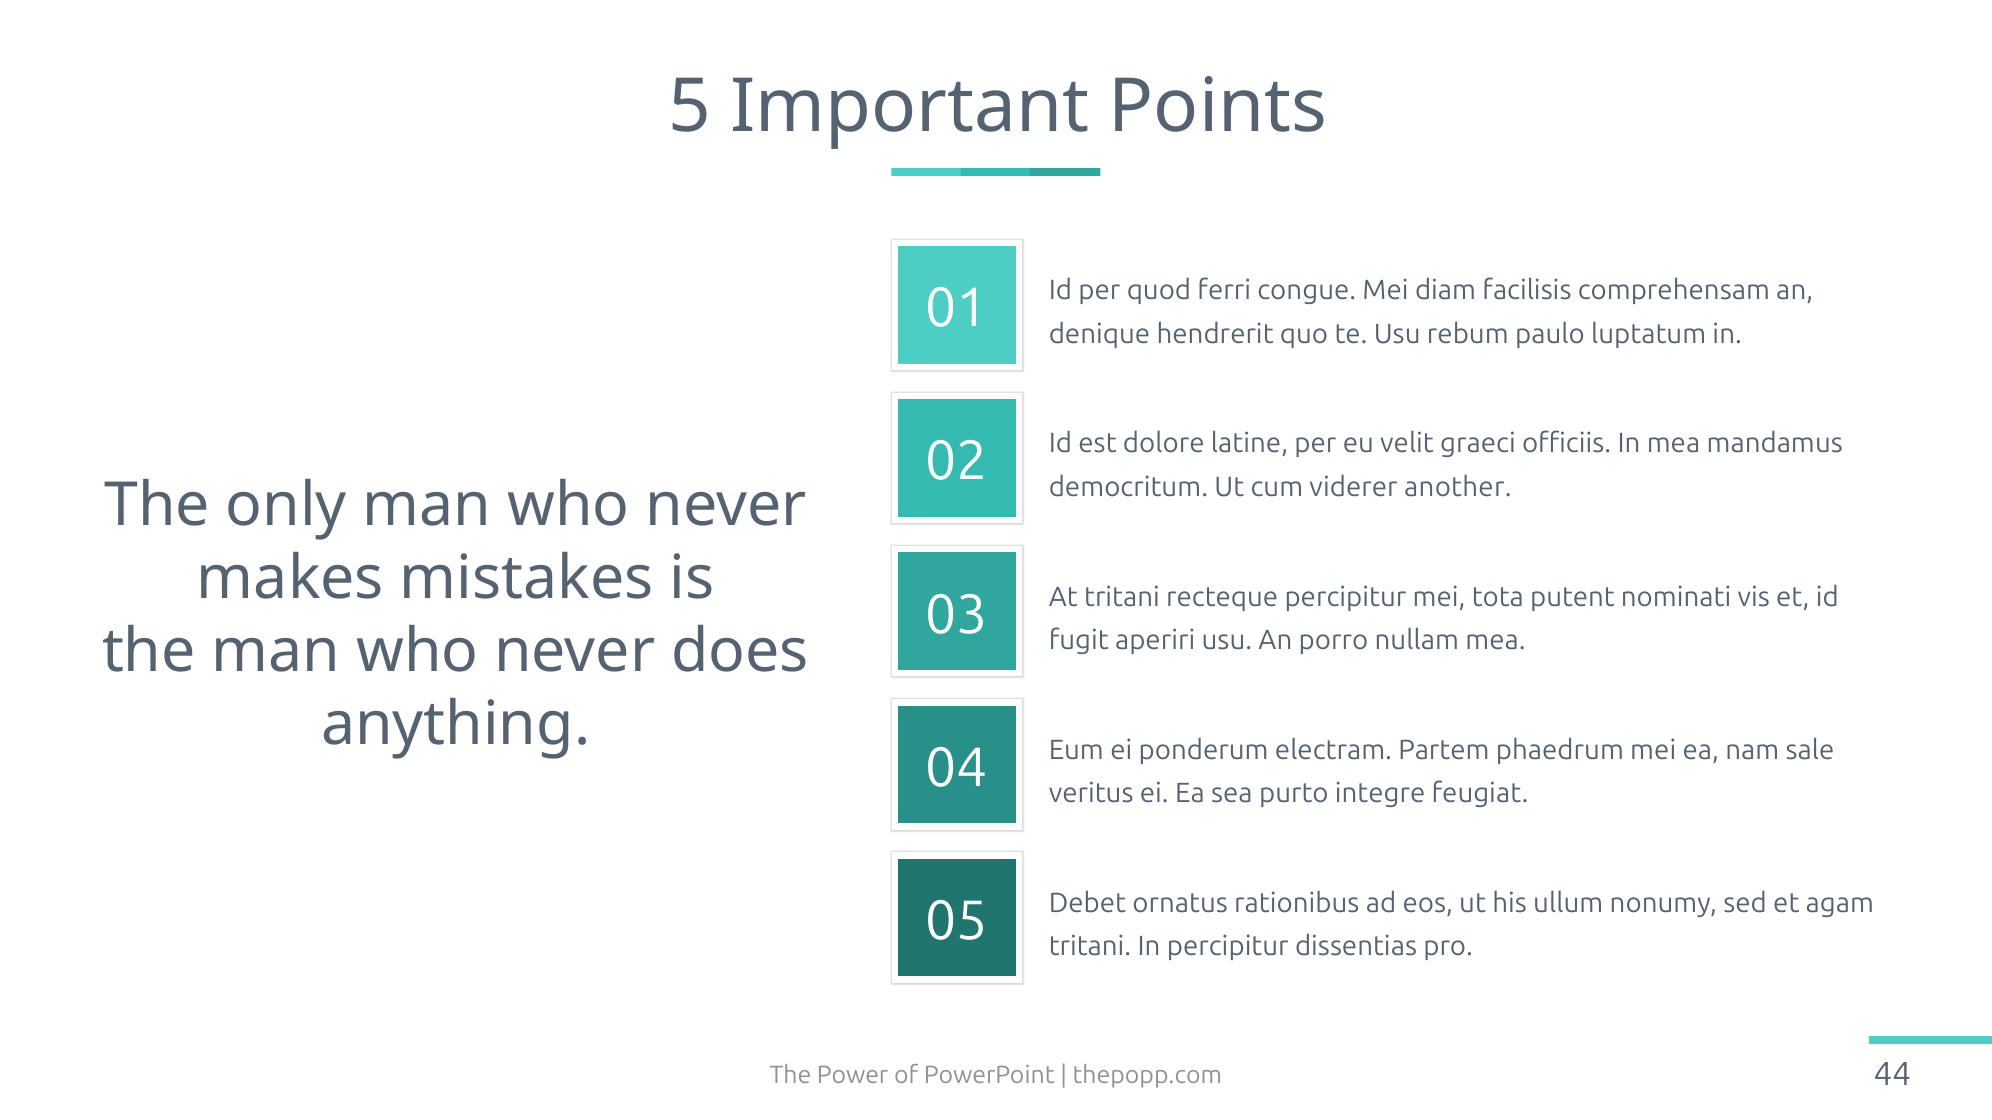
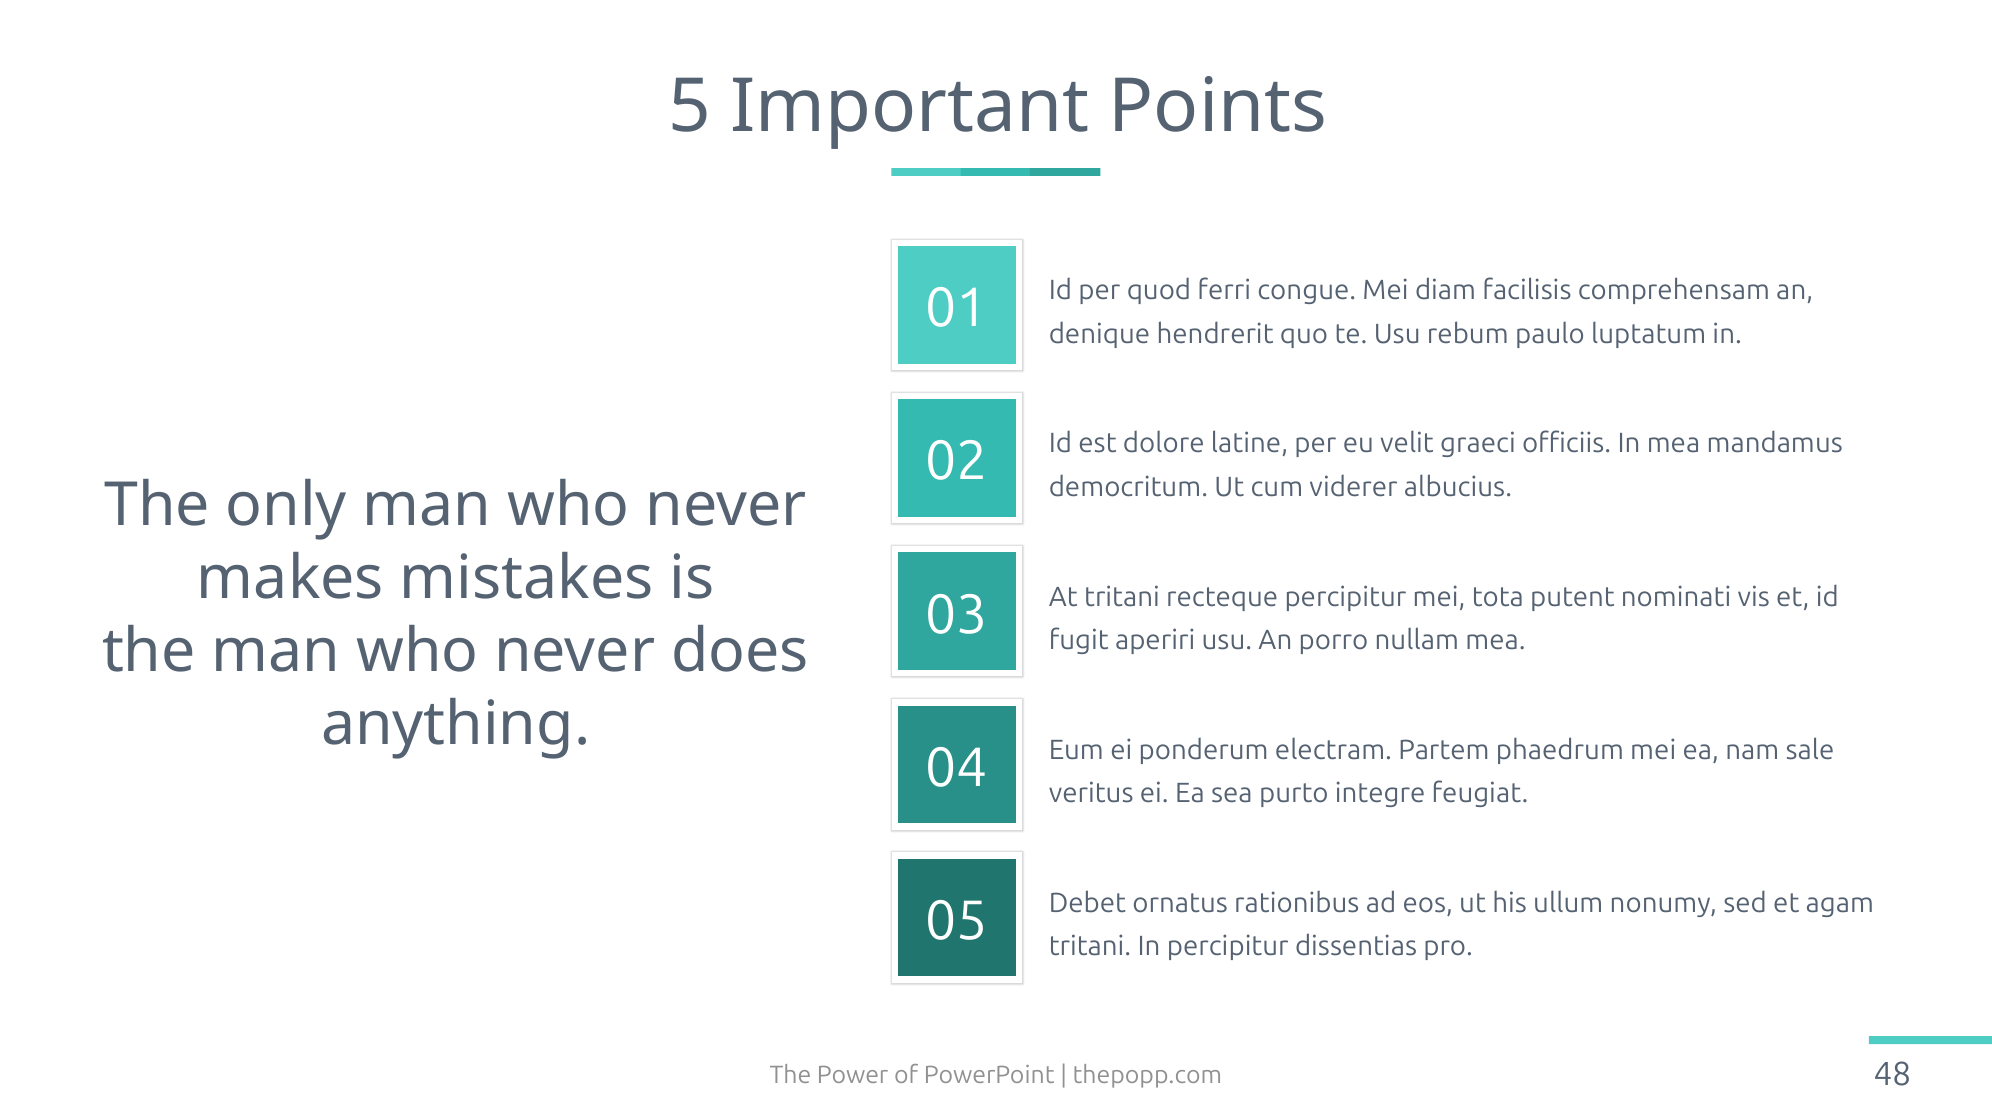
another: another -> albucius (1458, 487)
44: 44 -> 48 (1892, 1075)
